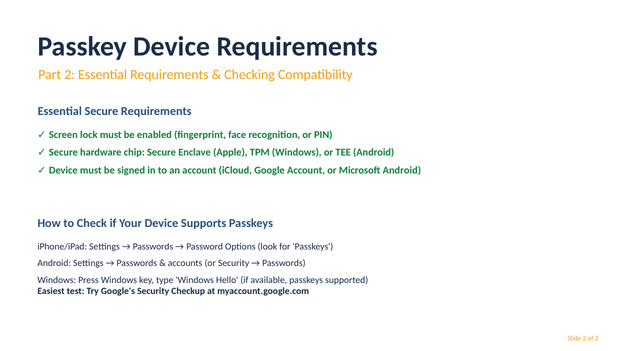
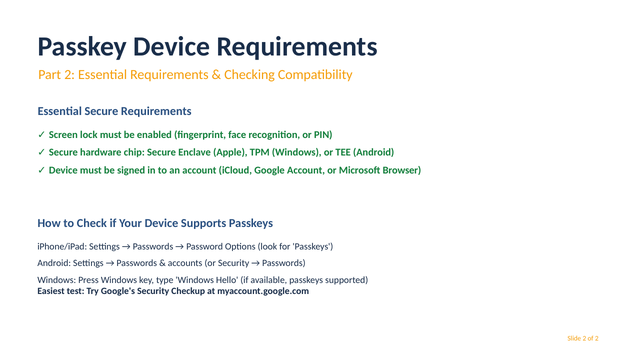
Microsoft Android: Android -> Browser (402, 170)
